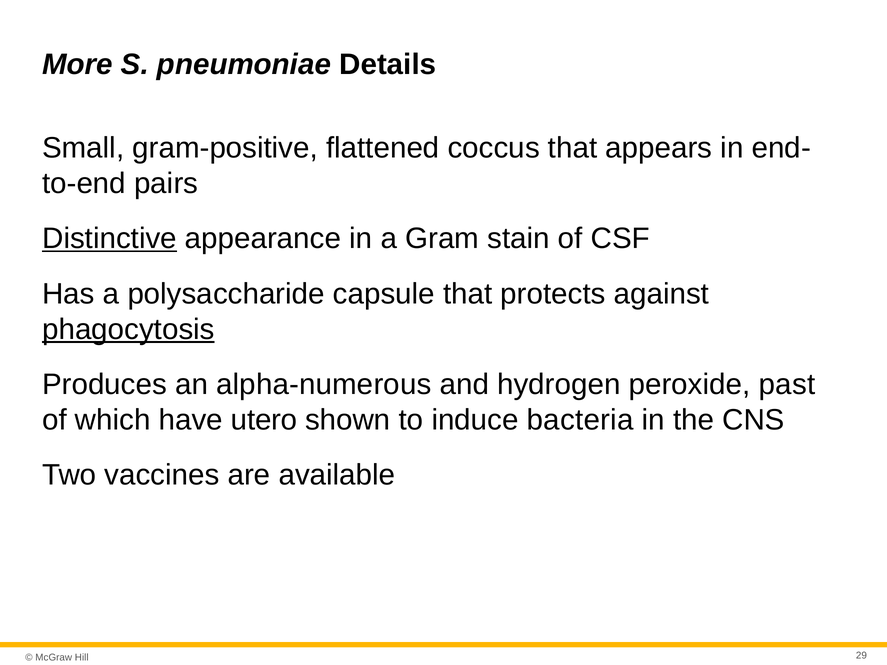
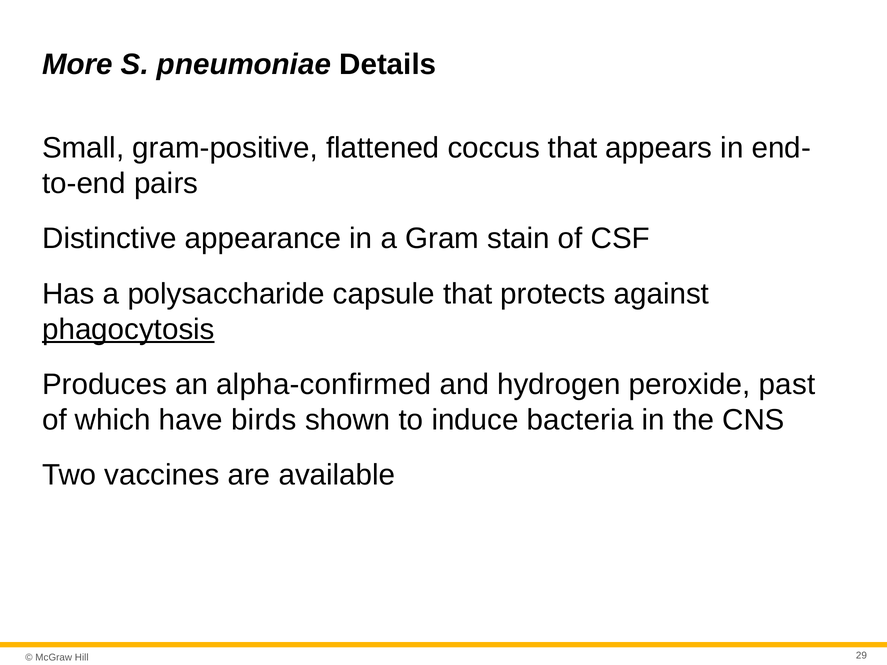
Distinctive underline: present -> none (109, 239)
alpha-numerous: alpha-numerous -> alpha-confirmed (324, 385)
utero: utero -> birds (264, 420)
